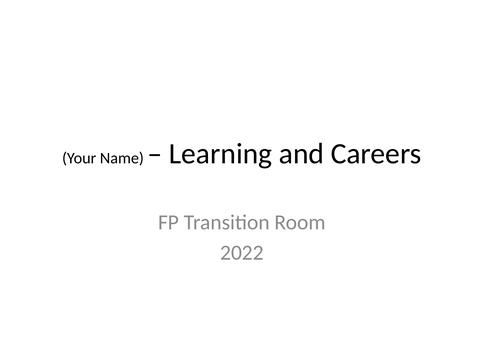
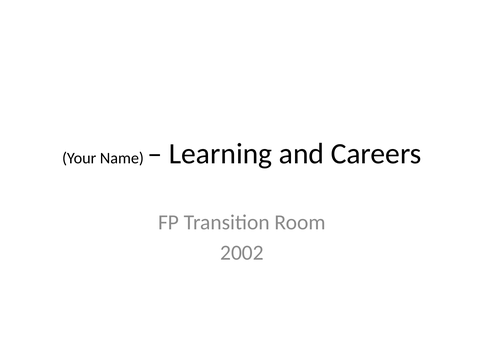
2022: 2022 -> 2002 (242, 253)
